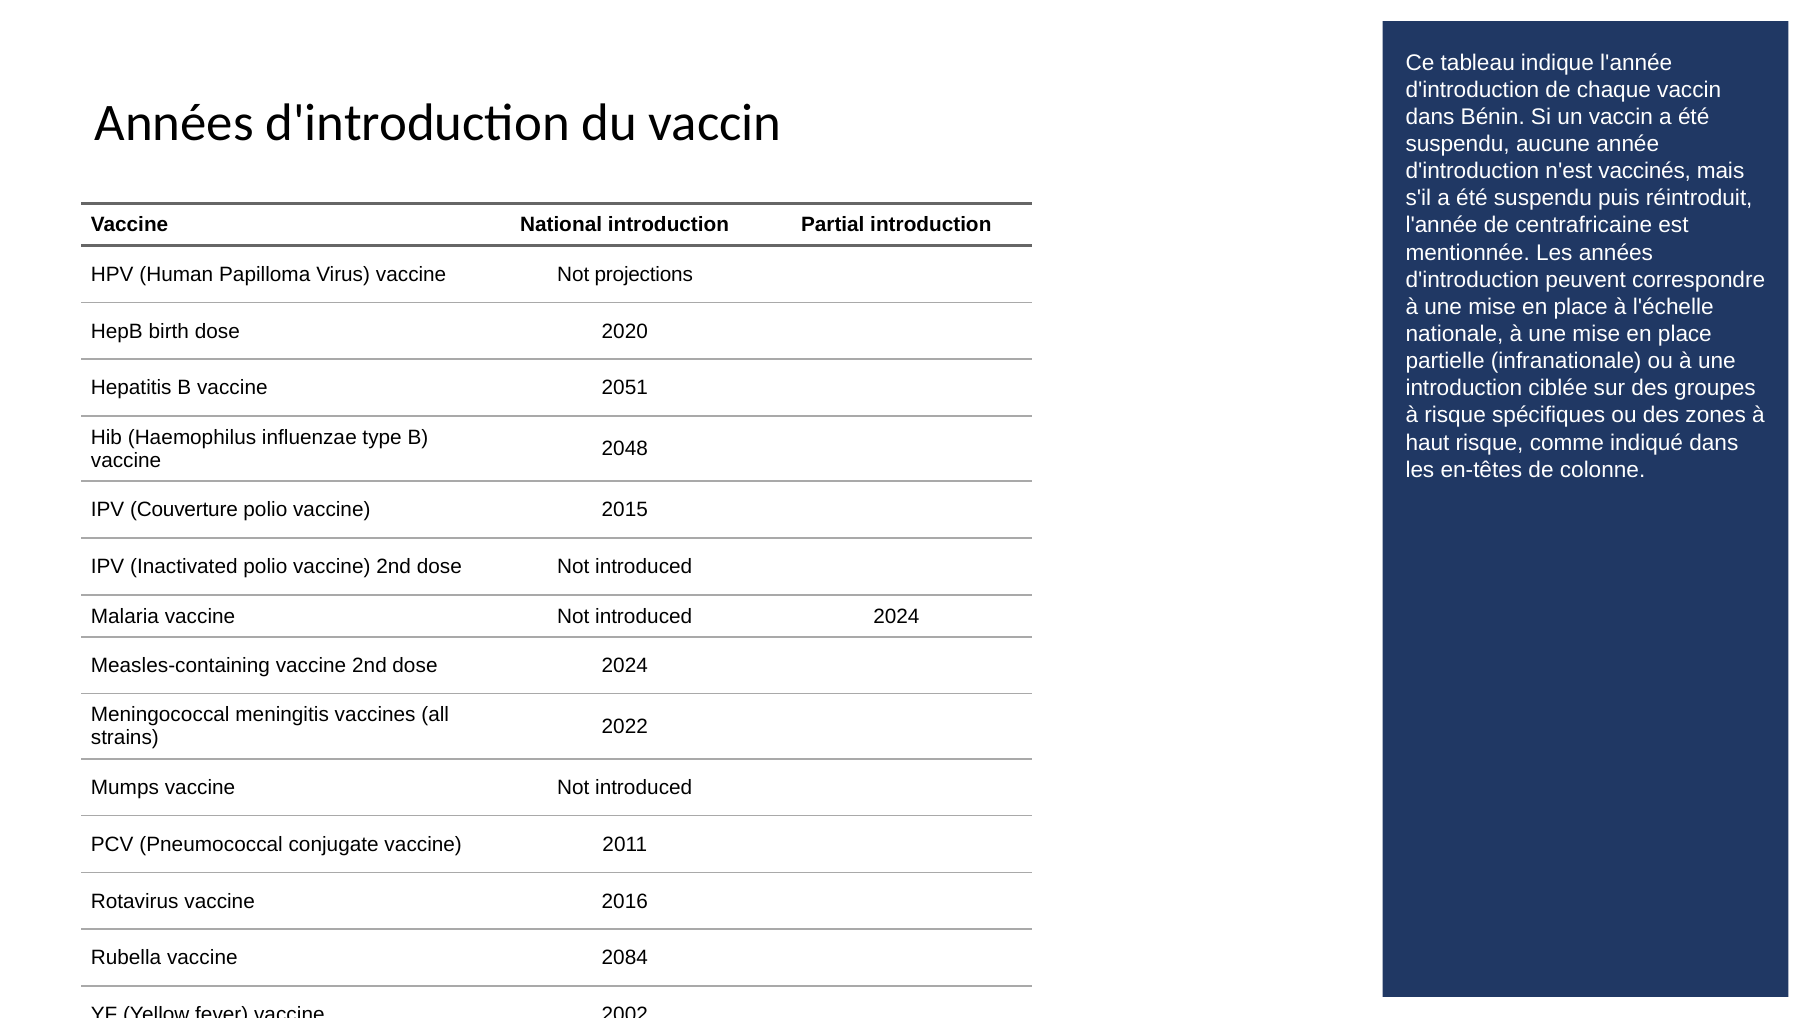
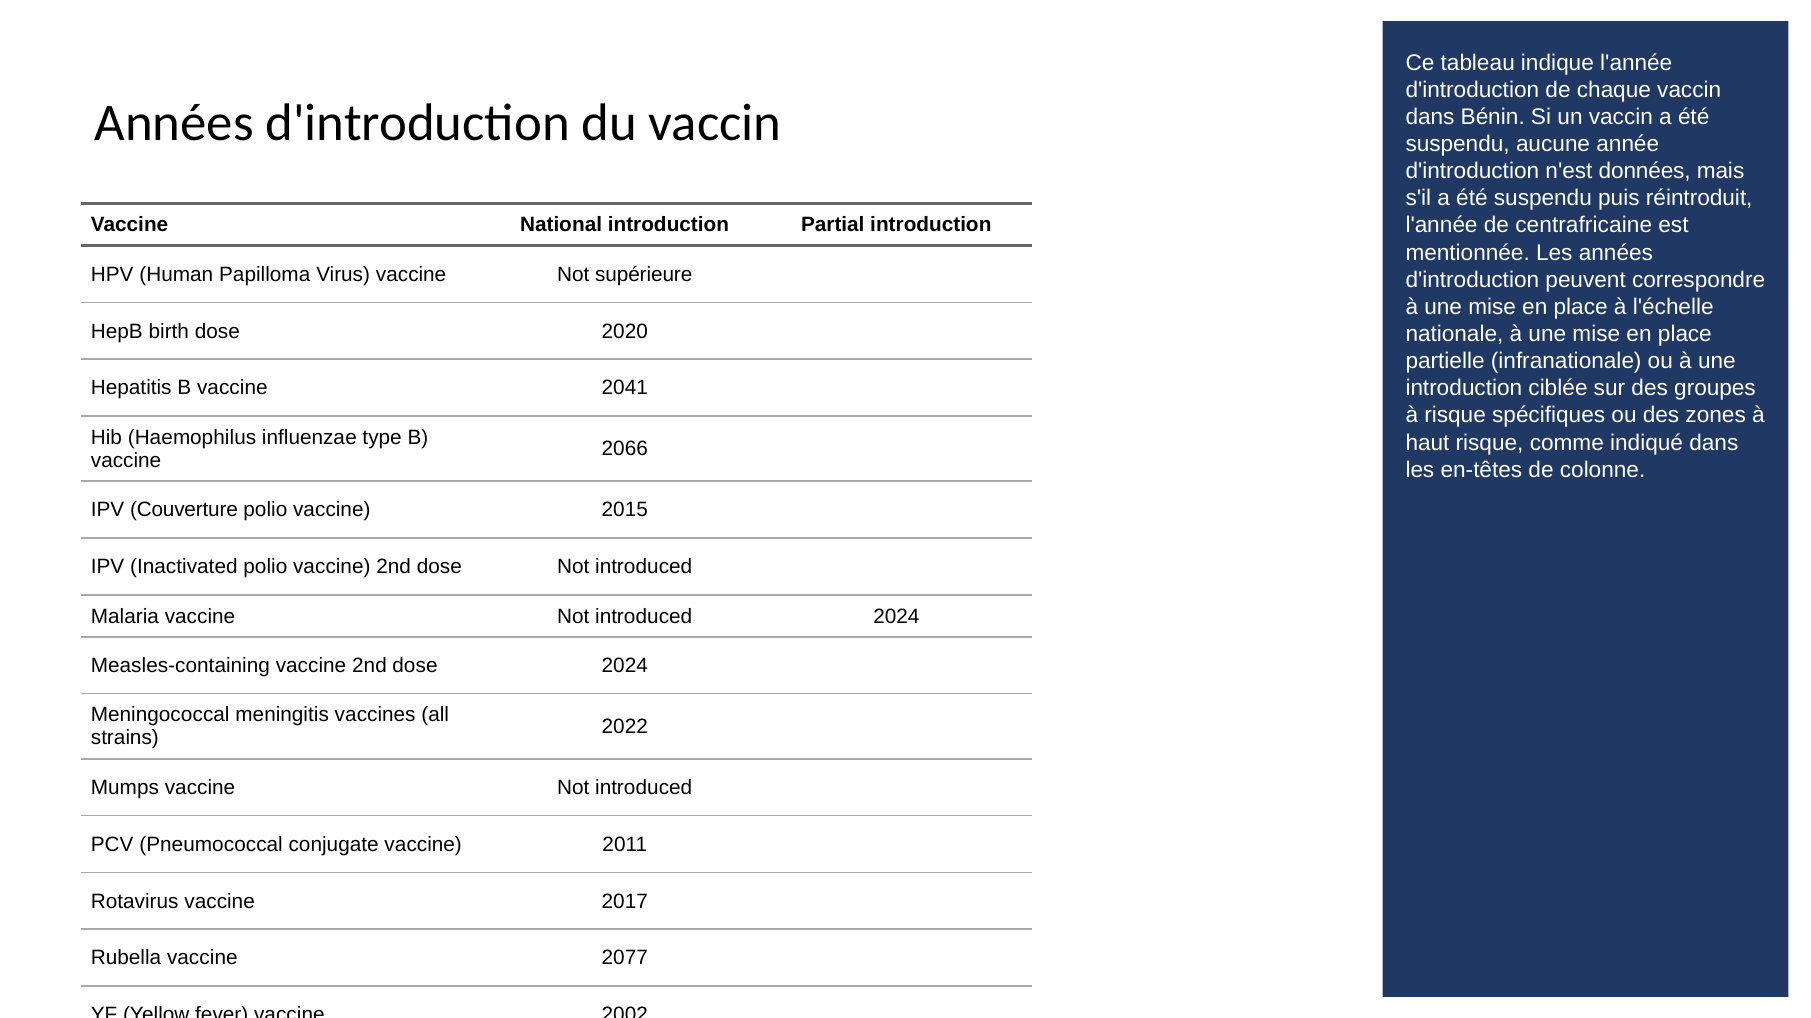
vaccinés: vaccinés -> données (1645, 171)
projections: projections -> supérieure (644, 275)
2051: 2051 -> 2041 (625, 388)
2048: 2048 -> 2066 (625, 449)
2016: 2016 -> 2017 (625, 902)
2084: 2084 -> 2077 (625, 959)
